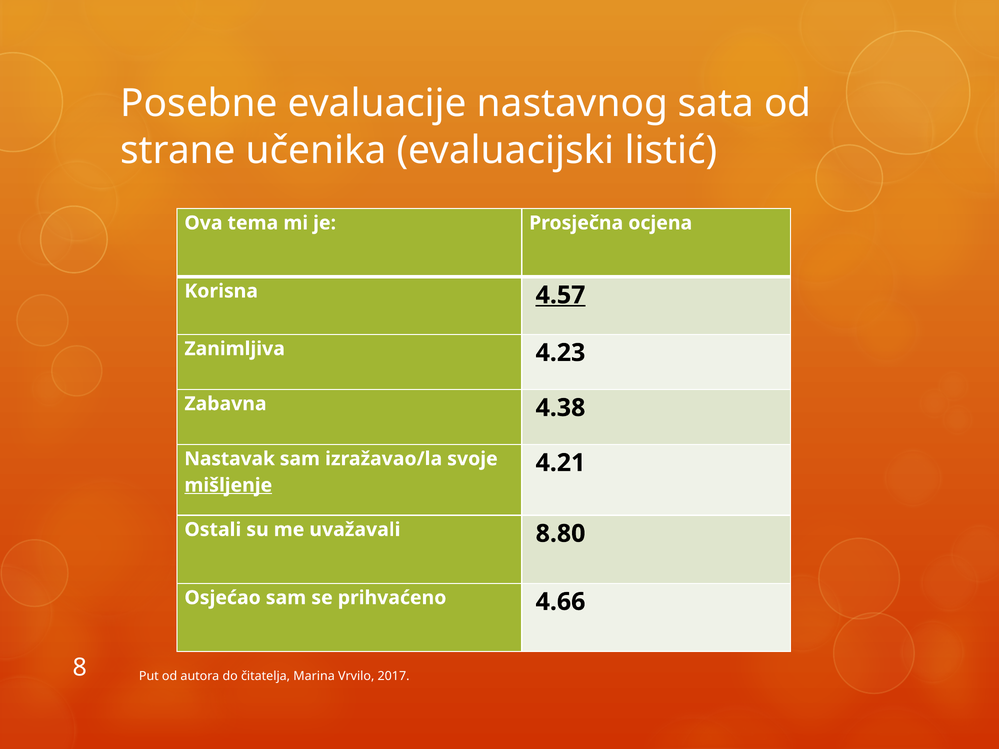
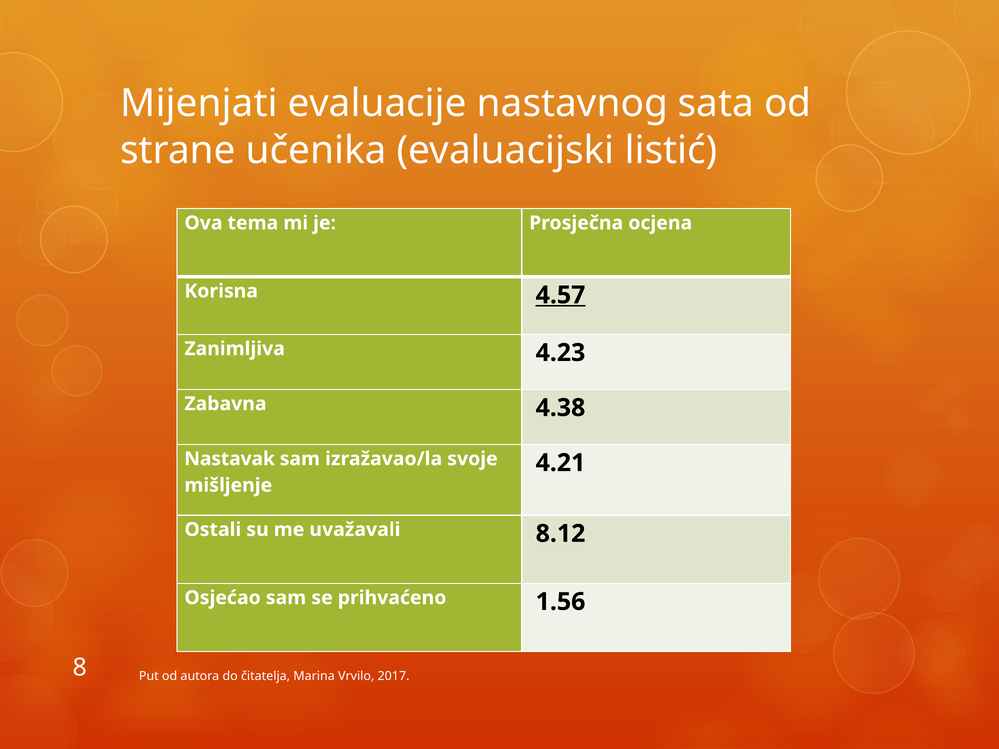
Posebne: Posebne -> Mijenjati (199, 104)
mišljenje underline: present -> none (228, 485)
8.80: 8.80 -> 8.12 (561, 534)
4.66: 4.66 -> 1.56 (561, 602)
